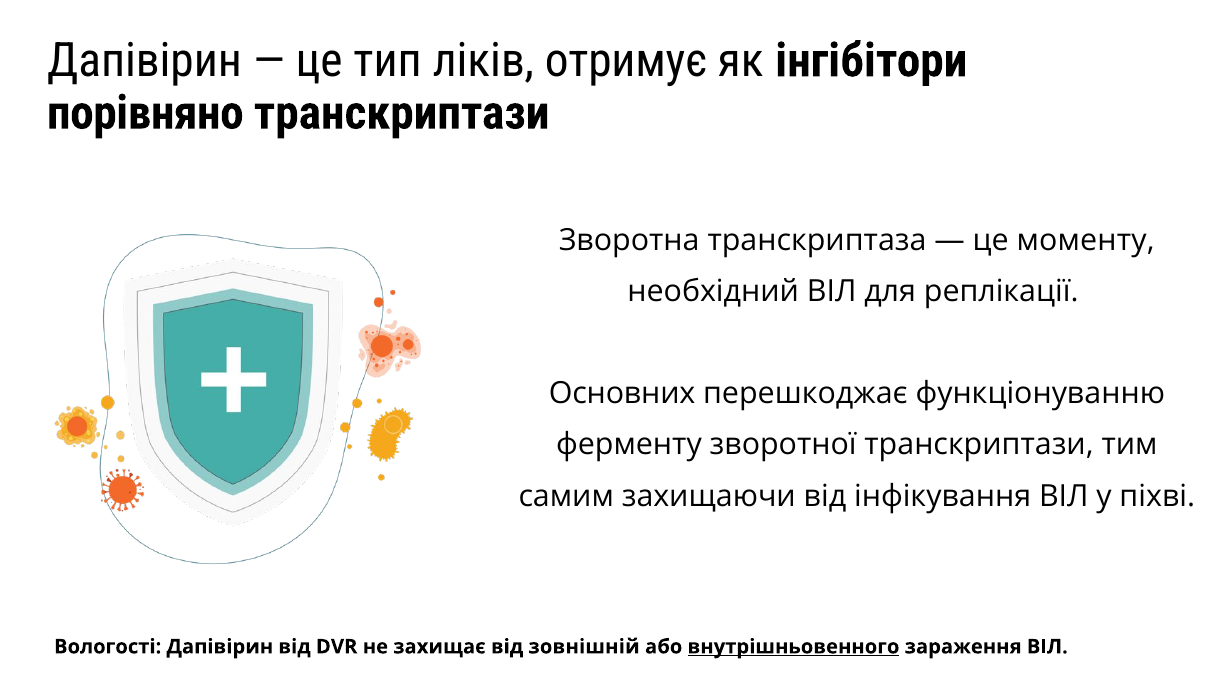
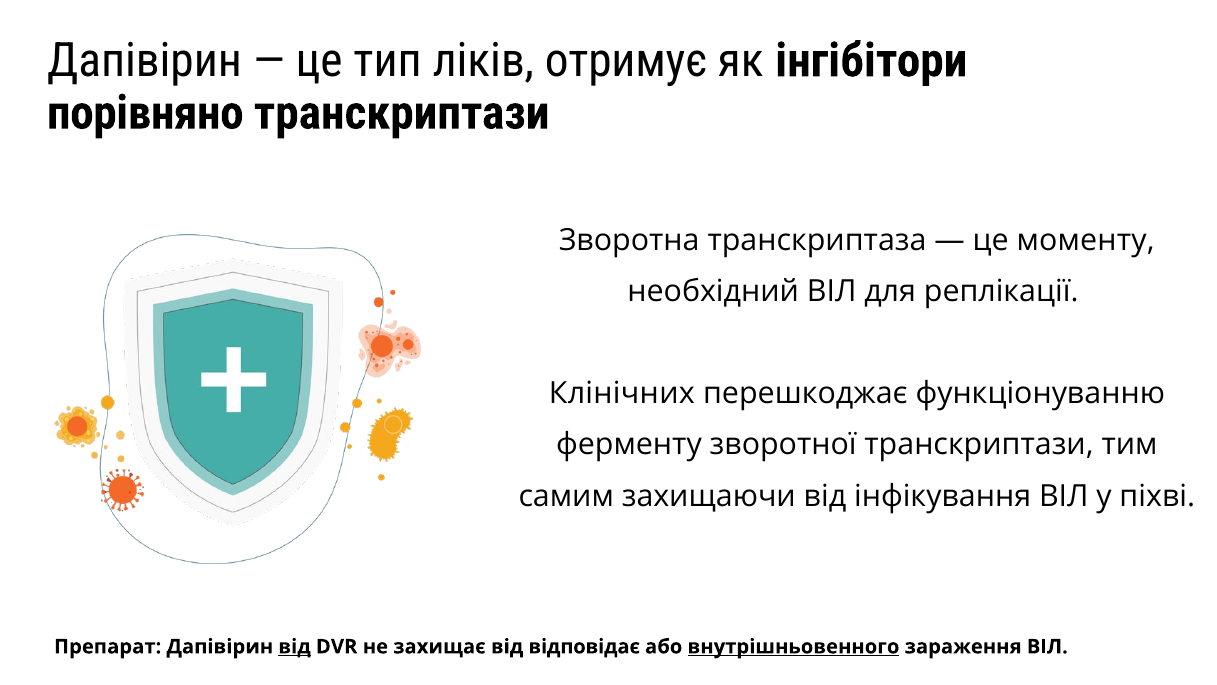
Основних: Основних -> Клінічних (622, 393)
Вологості: Вологості -> Препарат (108, 646)
від underline: none -> present (295, 646)
зовнішній: зовнішній -> відповідає (584, 646)
